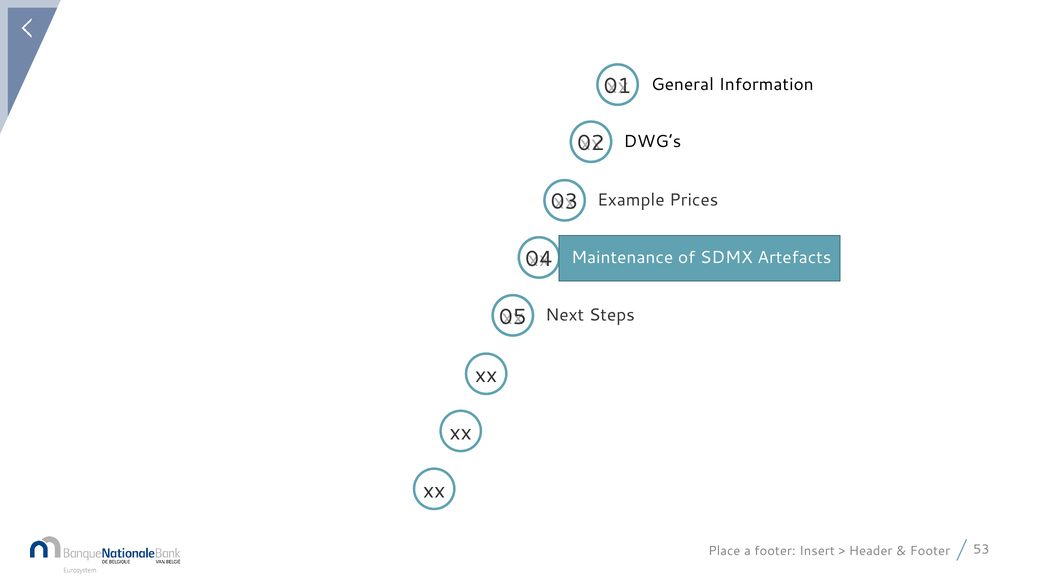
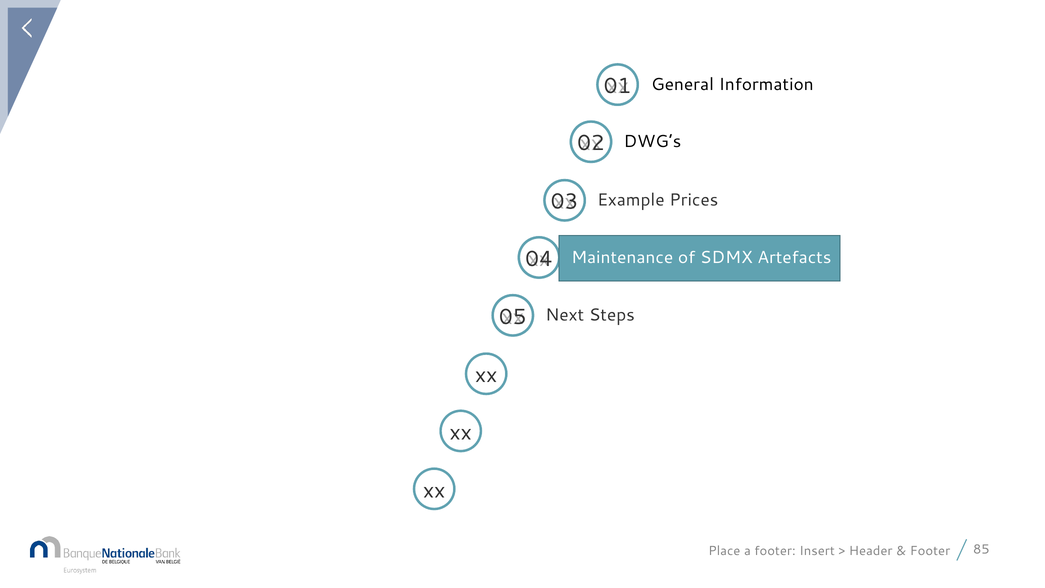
53: 53 -> 85 (981, 549)
